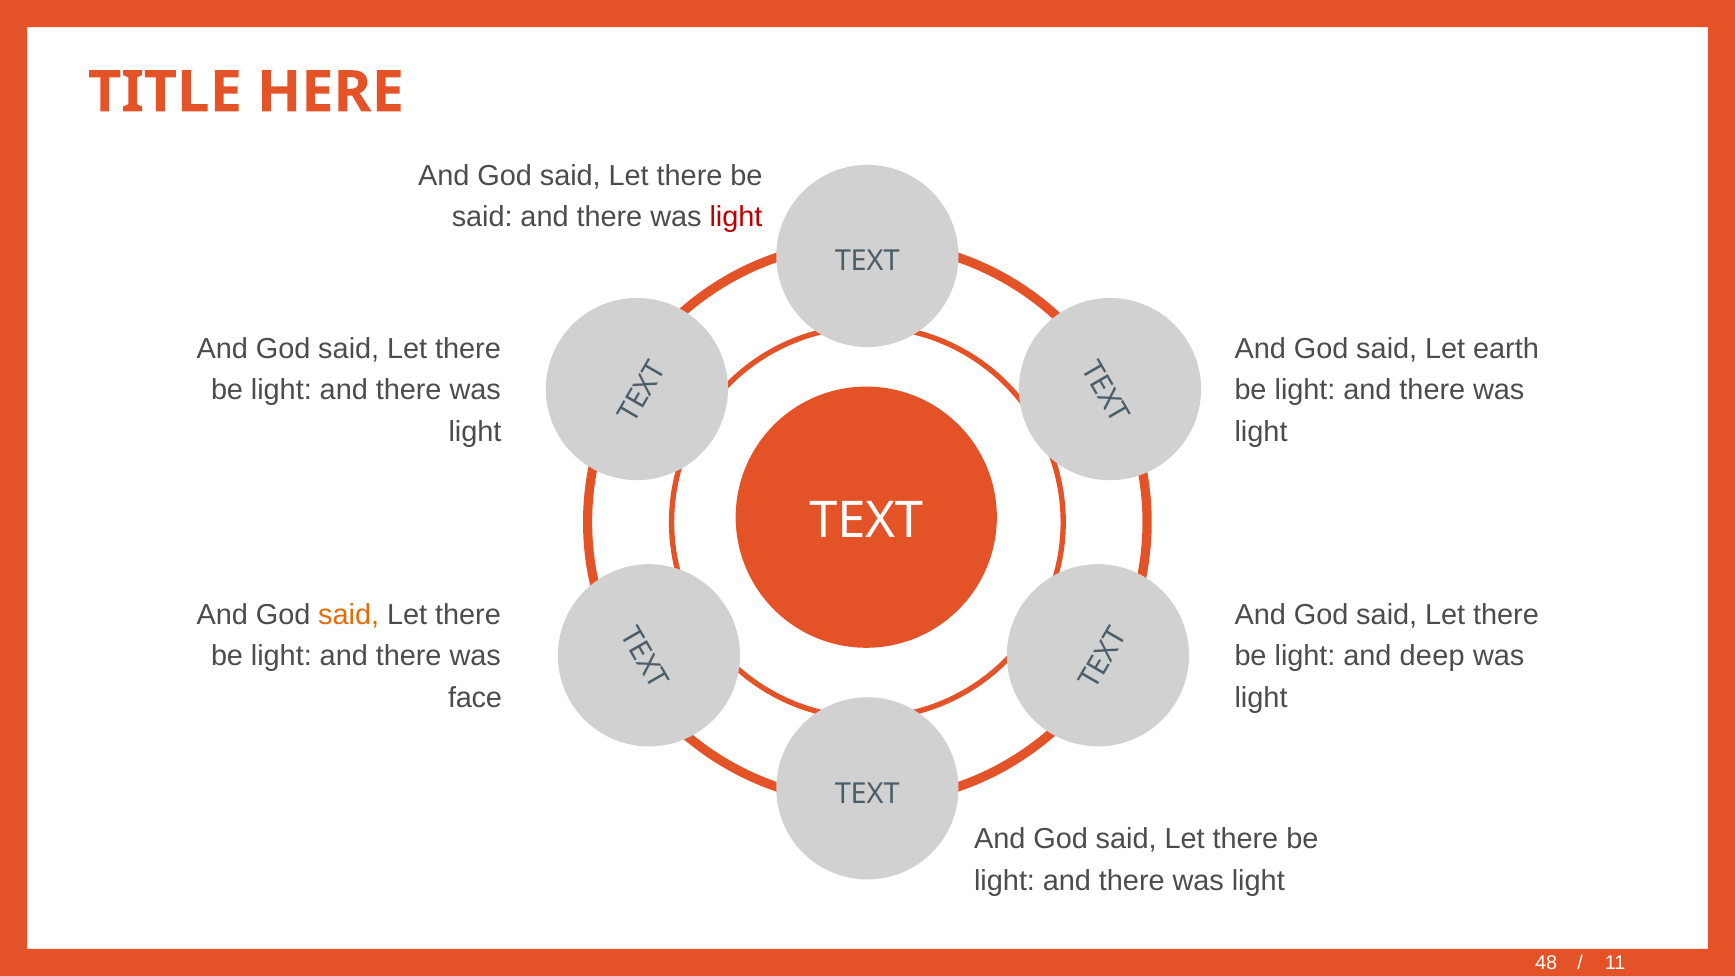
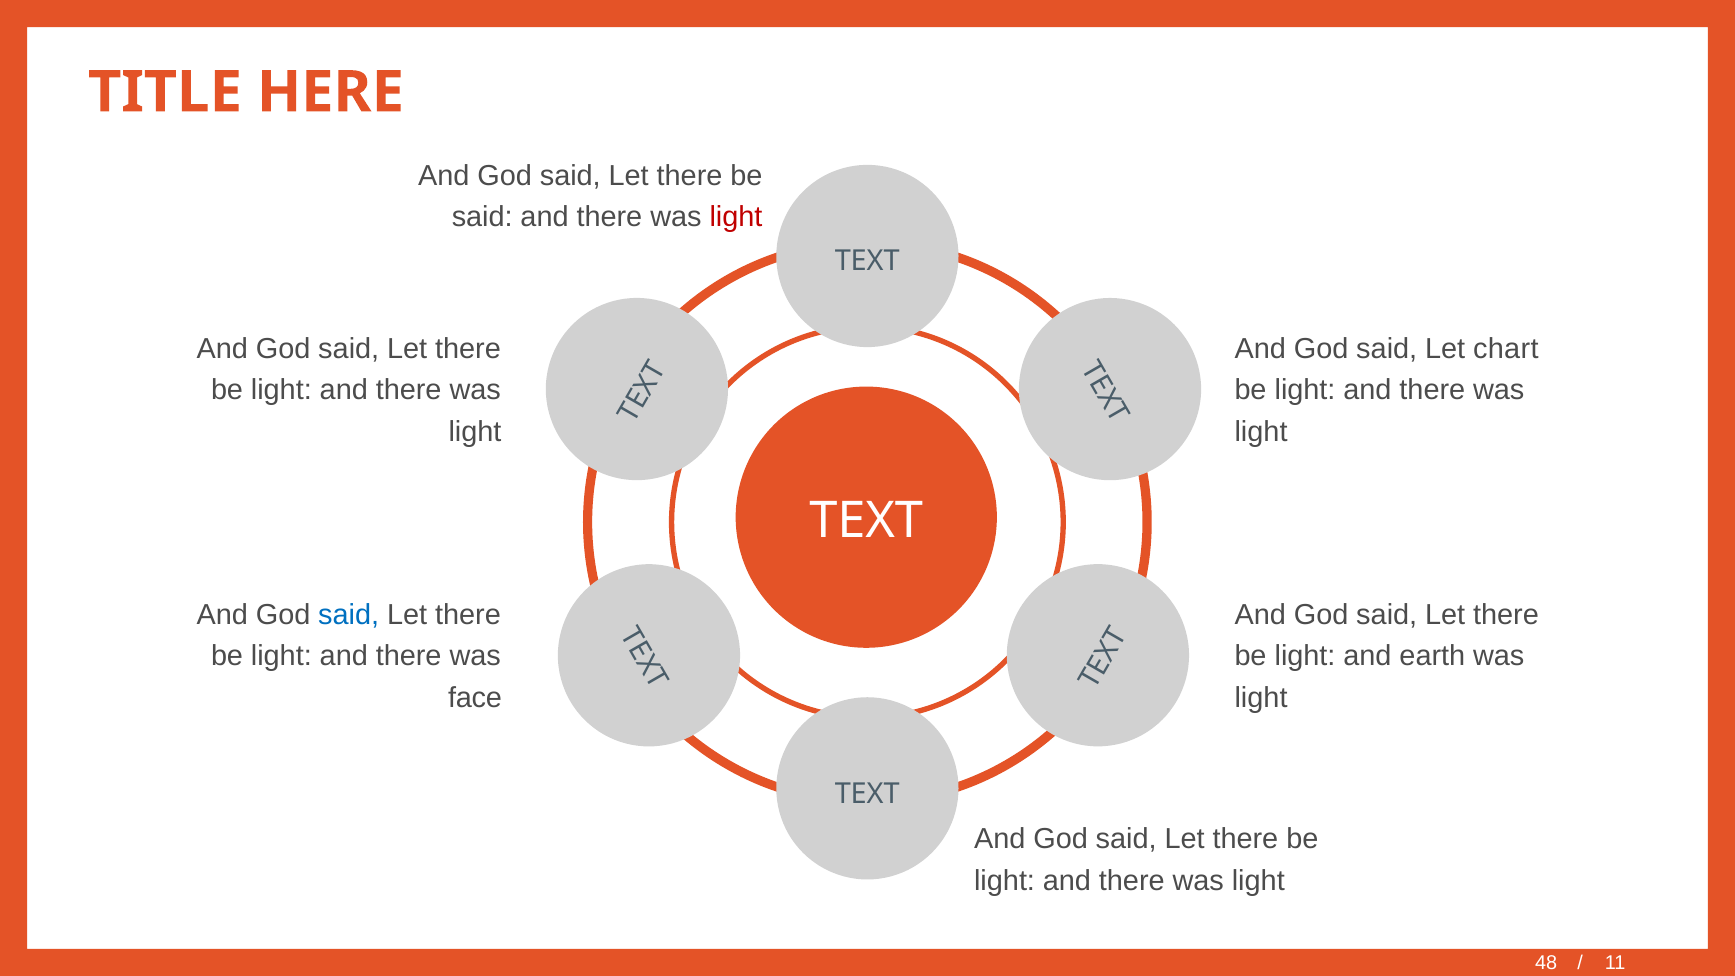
earth: earth -> chart (1506, 348)
said colour: orange -> blue (349, 615)
deep: deep -> earth (1432, 656)
